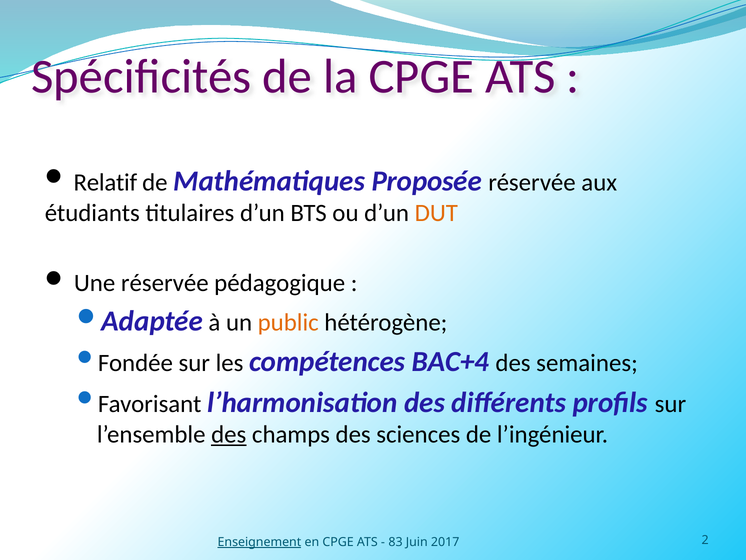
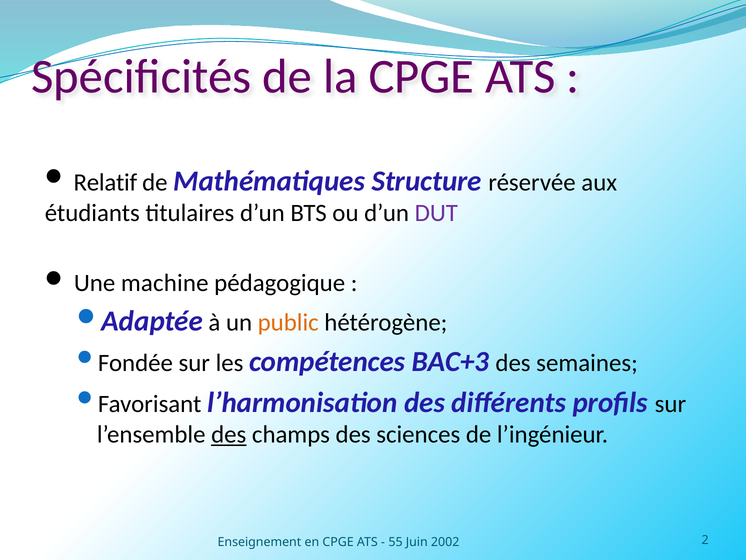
Proposée: Proposée -> Structure (427, 181)
DUT colour: orange -> purple (436, 213)
Une réservée: réservée -> machine (165, 283)
BAC+4: BAC+4 -> BAC+3 (450, 362)
Enseignement underline: present -> none (259, 542)
83: 83 -> 55 (396, 542)
2017: 2017 -> 2002 (445, 542)
